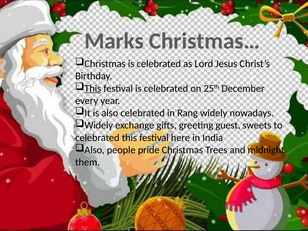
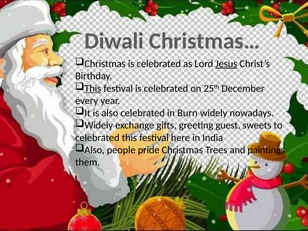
Marks: Marks -> Diwali (114, 41)
Jesus underline: none -> present (226, 64)
Rang: Rang -> Burn (187, 113)
midnight: midnight -> paintings (266, 150)
